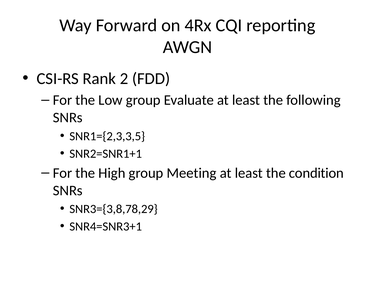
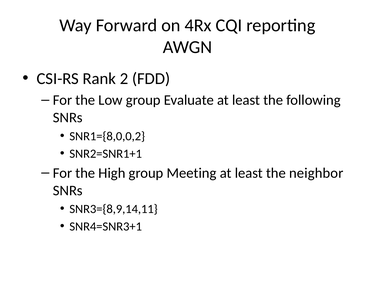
SNR1={2,3,3,5: SNR1={2,3,3,5 -> SNR1={8,0,0,2 (107, 136)
condition: condition -> neighbor (316, 173)
SNR3={3,8,78,29: SNR3={3,8,78,29 -> SNR3={8,9,14,11 (114, 209)
